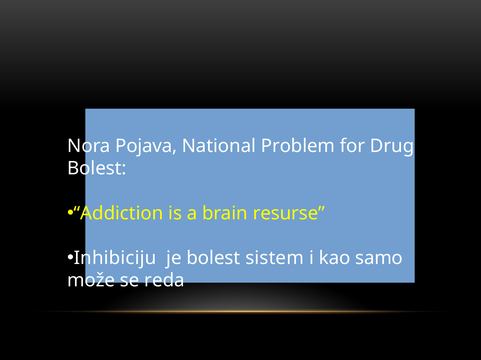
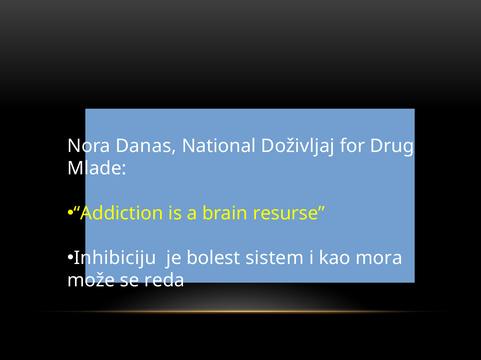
Pojava: Pojava -> Danas (146, 146)
Problem: Problem -> Doživljaj (298, 146)
Bolest: Bolest -> Mlade (97, 169)
samo: samo -> mora (379, 259)
